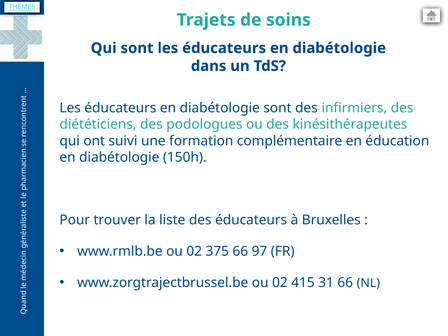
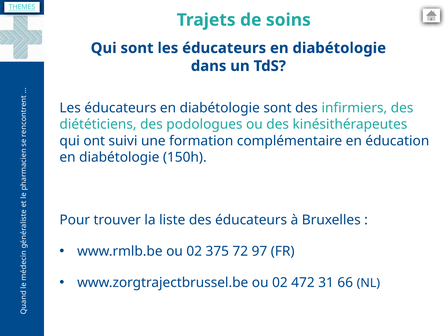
375 66: 66 -> 72 (240, 251)
415: 415 -> 472 (303, 283)
